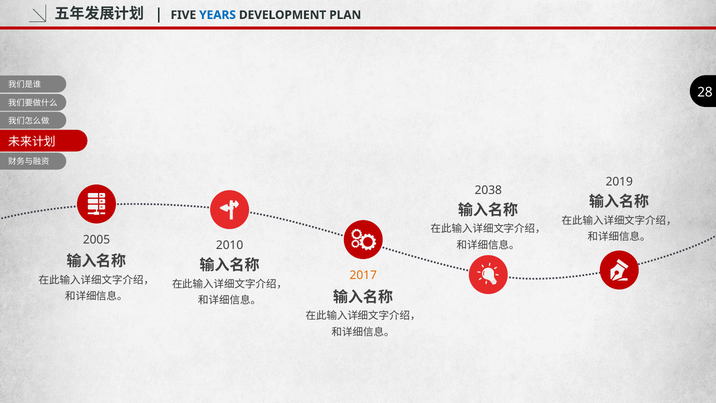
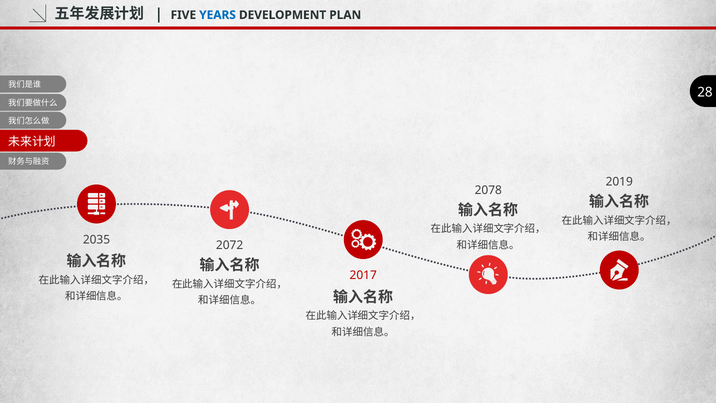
2038: 2038 -> 2078 (488, 190)
2005: 2005 -> 2035 (97, 240)
2010: 2010 -> 2072 (230, 245)
2017 colour: orange -> red (363, 275)
